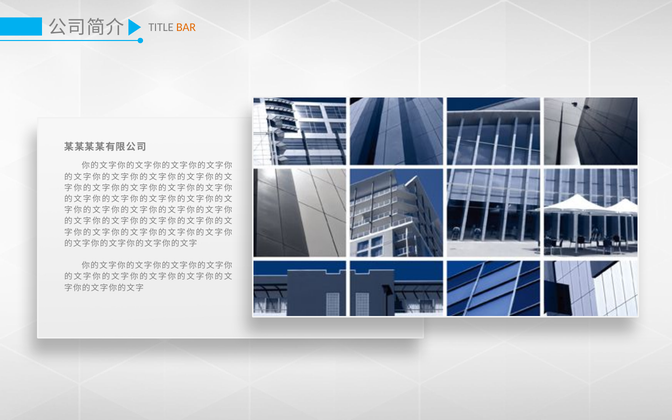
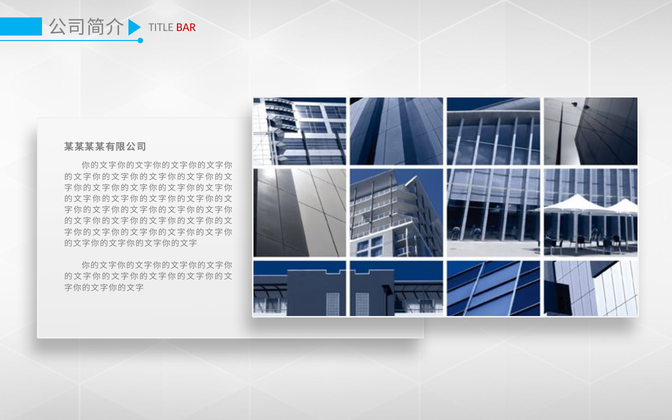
BAR colour: orange -> red (186, 27)
